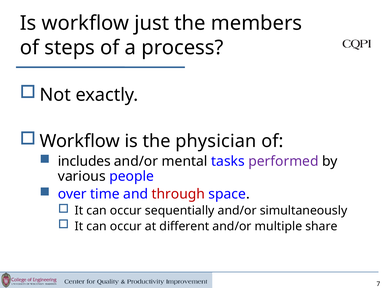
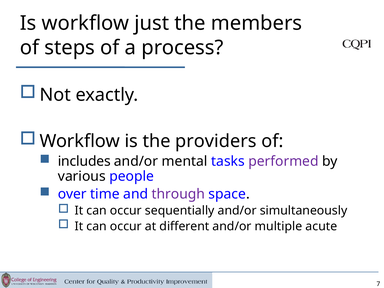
physician: physician -> providers (216, 141)
through colour: red -> purple (178, 194)
share: share -> acute (321, 226)
